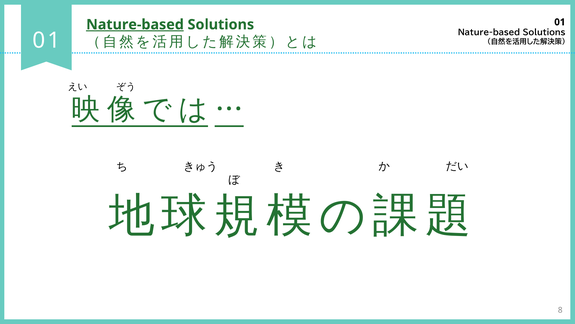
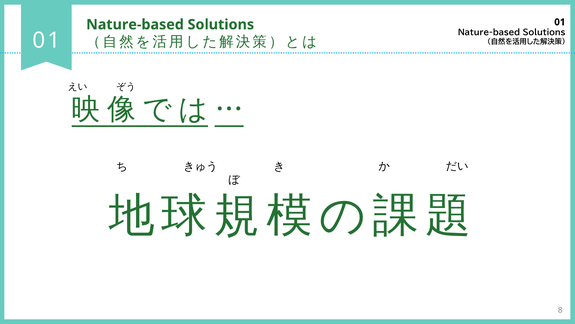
Nature-based underline: present -> none (135, 25)
